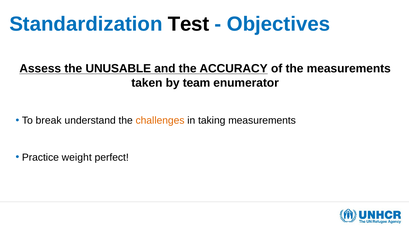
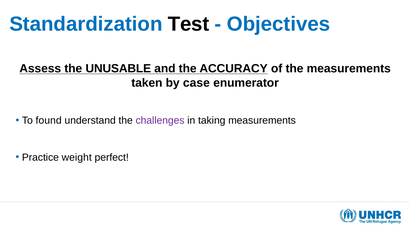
team: team -> case (196, 83)
break: break -> found (49, 121)
challenges colour: orange -> purple (160, 121)
